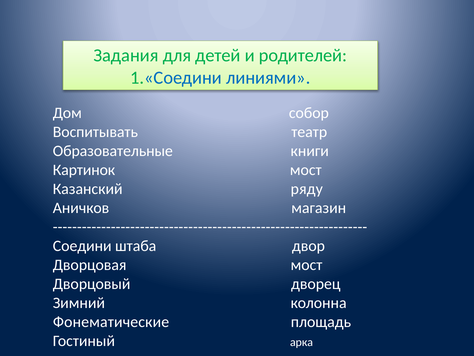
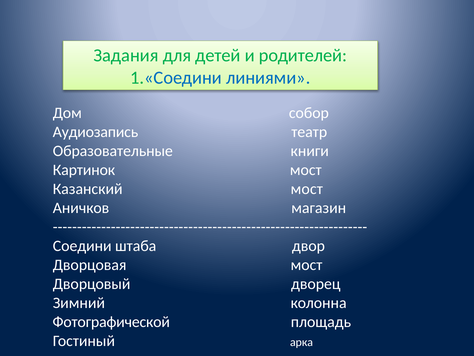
Воспитывать: Воспитывать -> Аудиозапись (95, 132)
Казанский ряду: ряду -> мост (307, 189)
Фонематические: Фонематические -> Фотографической (111, 321)
